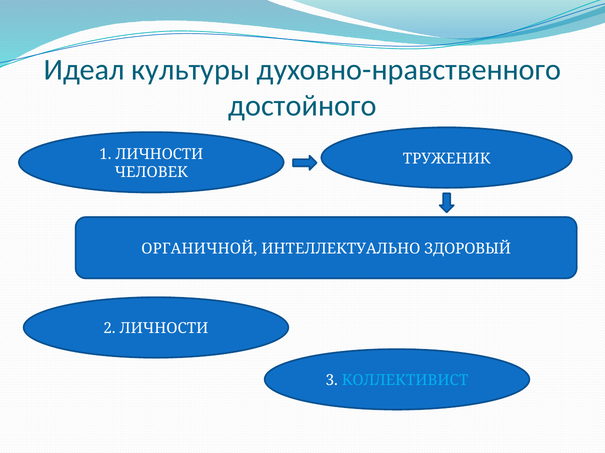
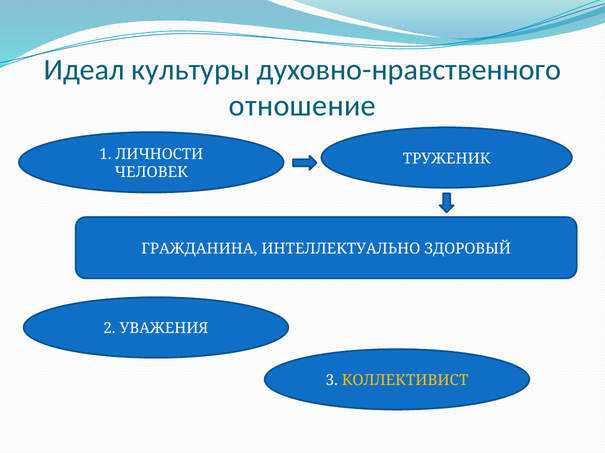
достойного: достойного -> отношение (302, 106)
ОРГАНИЧНОЙ: ОРГАНИЧНОЙ -> ГРАЖДАНИНА (199, 249)
2 ЛИЧНОСТИ: ЛИЧНОСТИ -> УВАЖЕНИЯ (164, 329)
КОЛЛЕКТИВИСТ colour: light blue -> yellow (405, 381)
